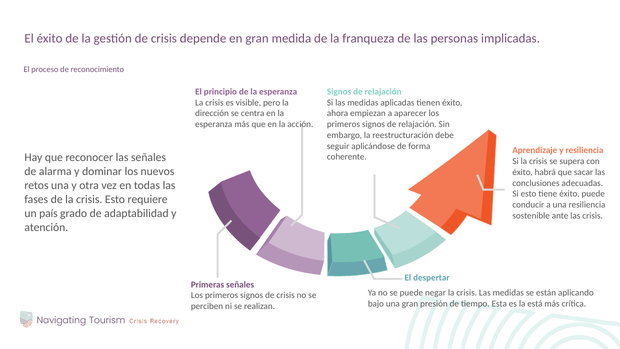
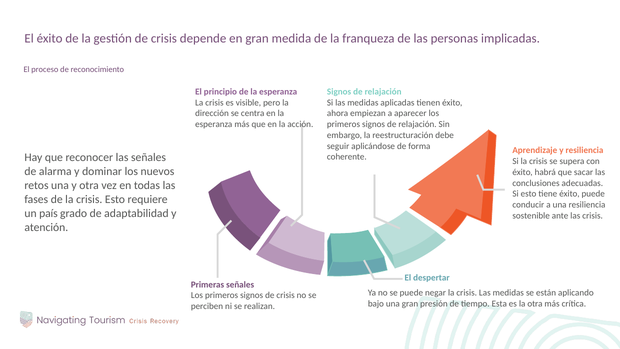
la está: está -> otra (535, 303)
